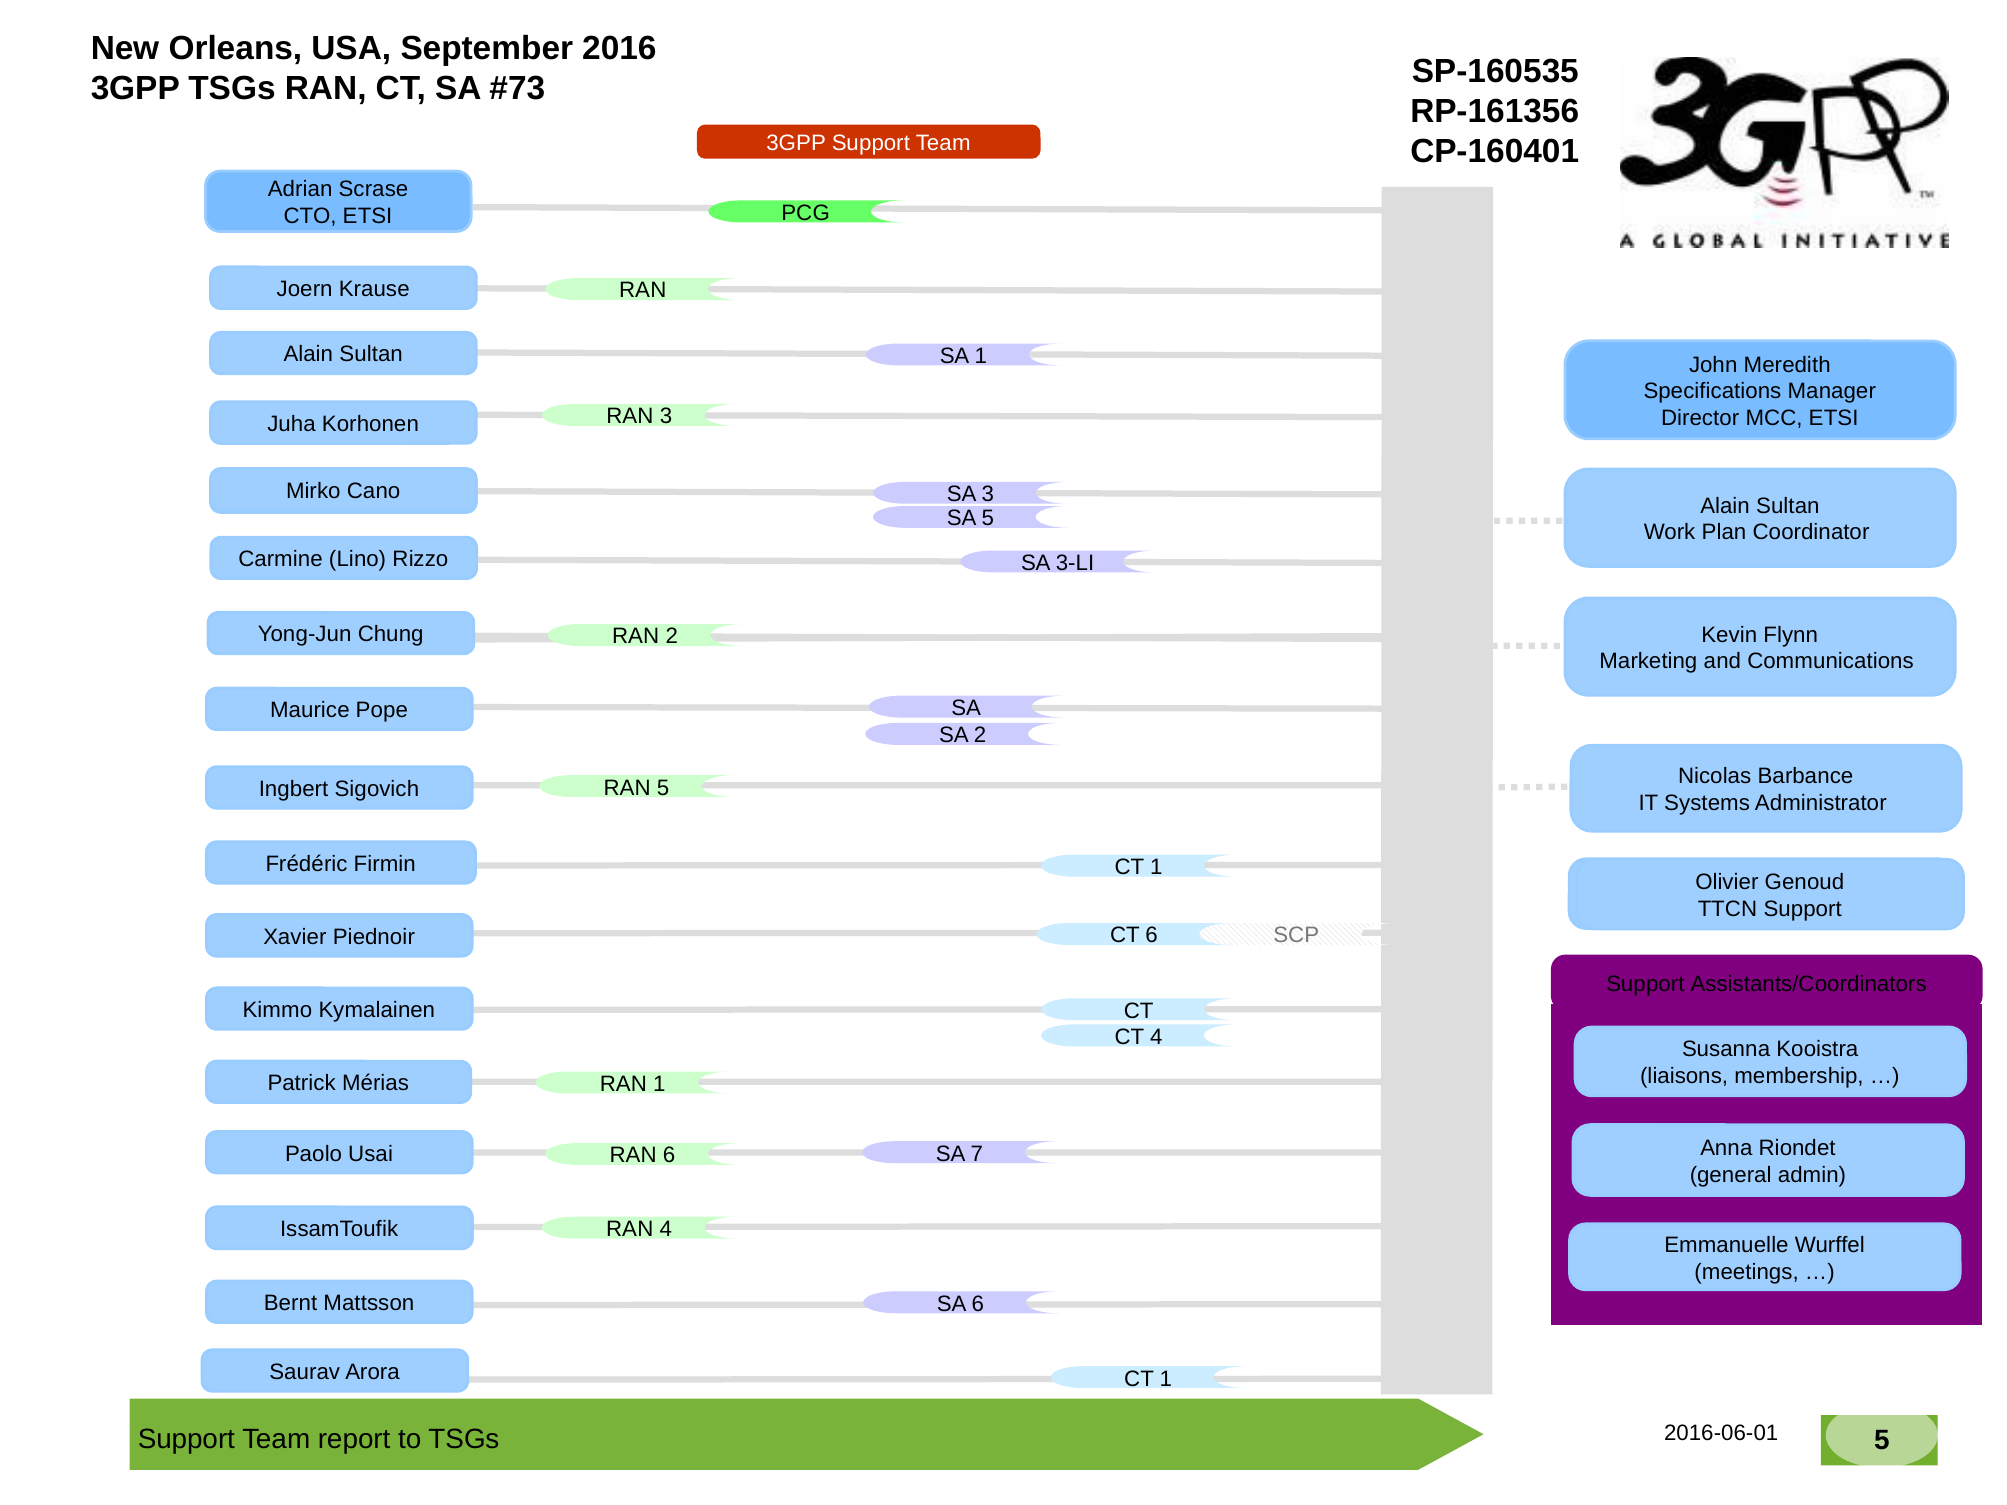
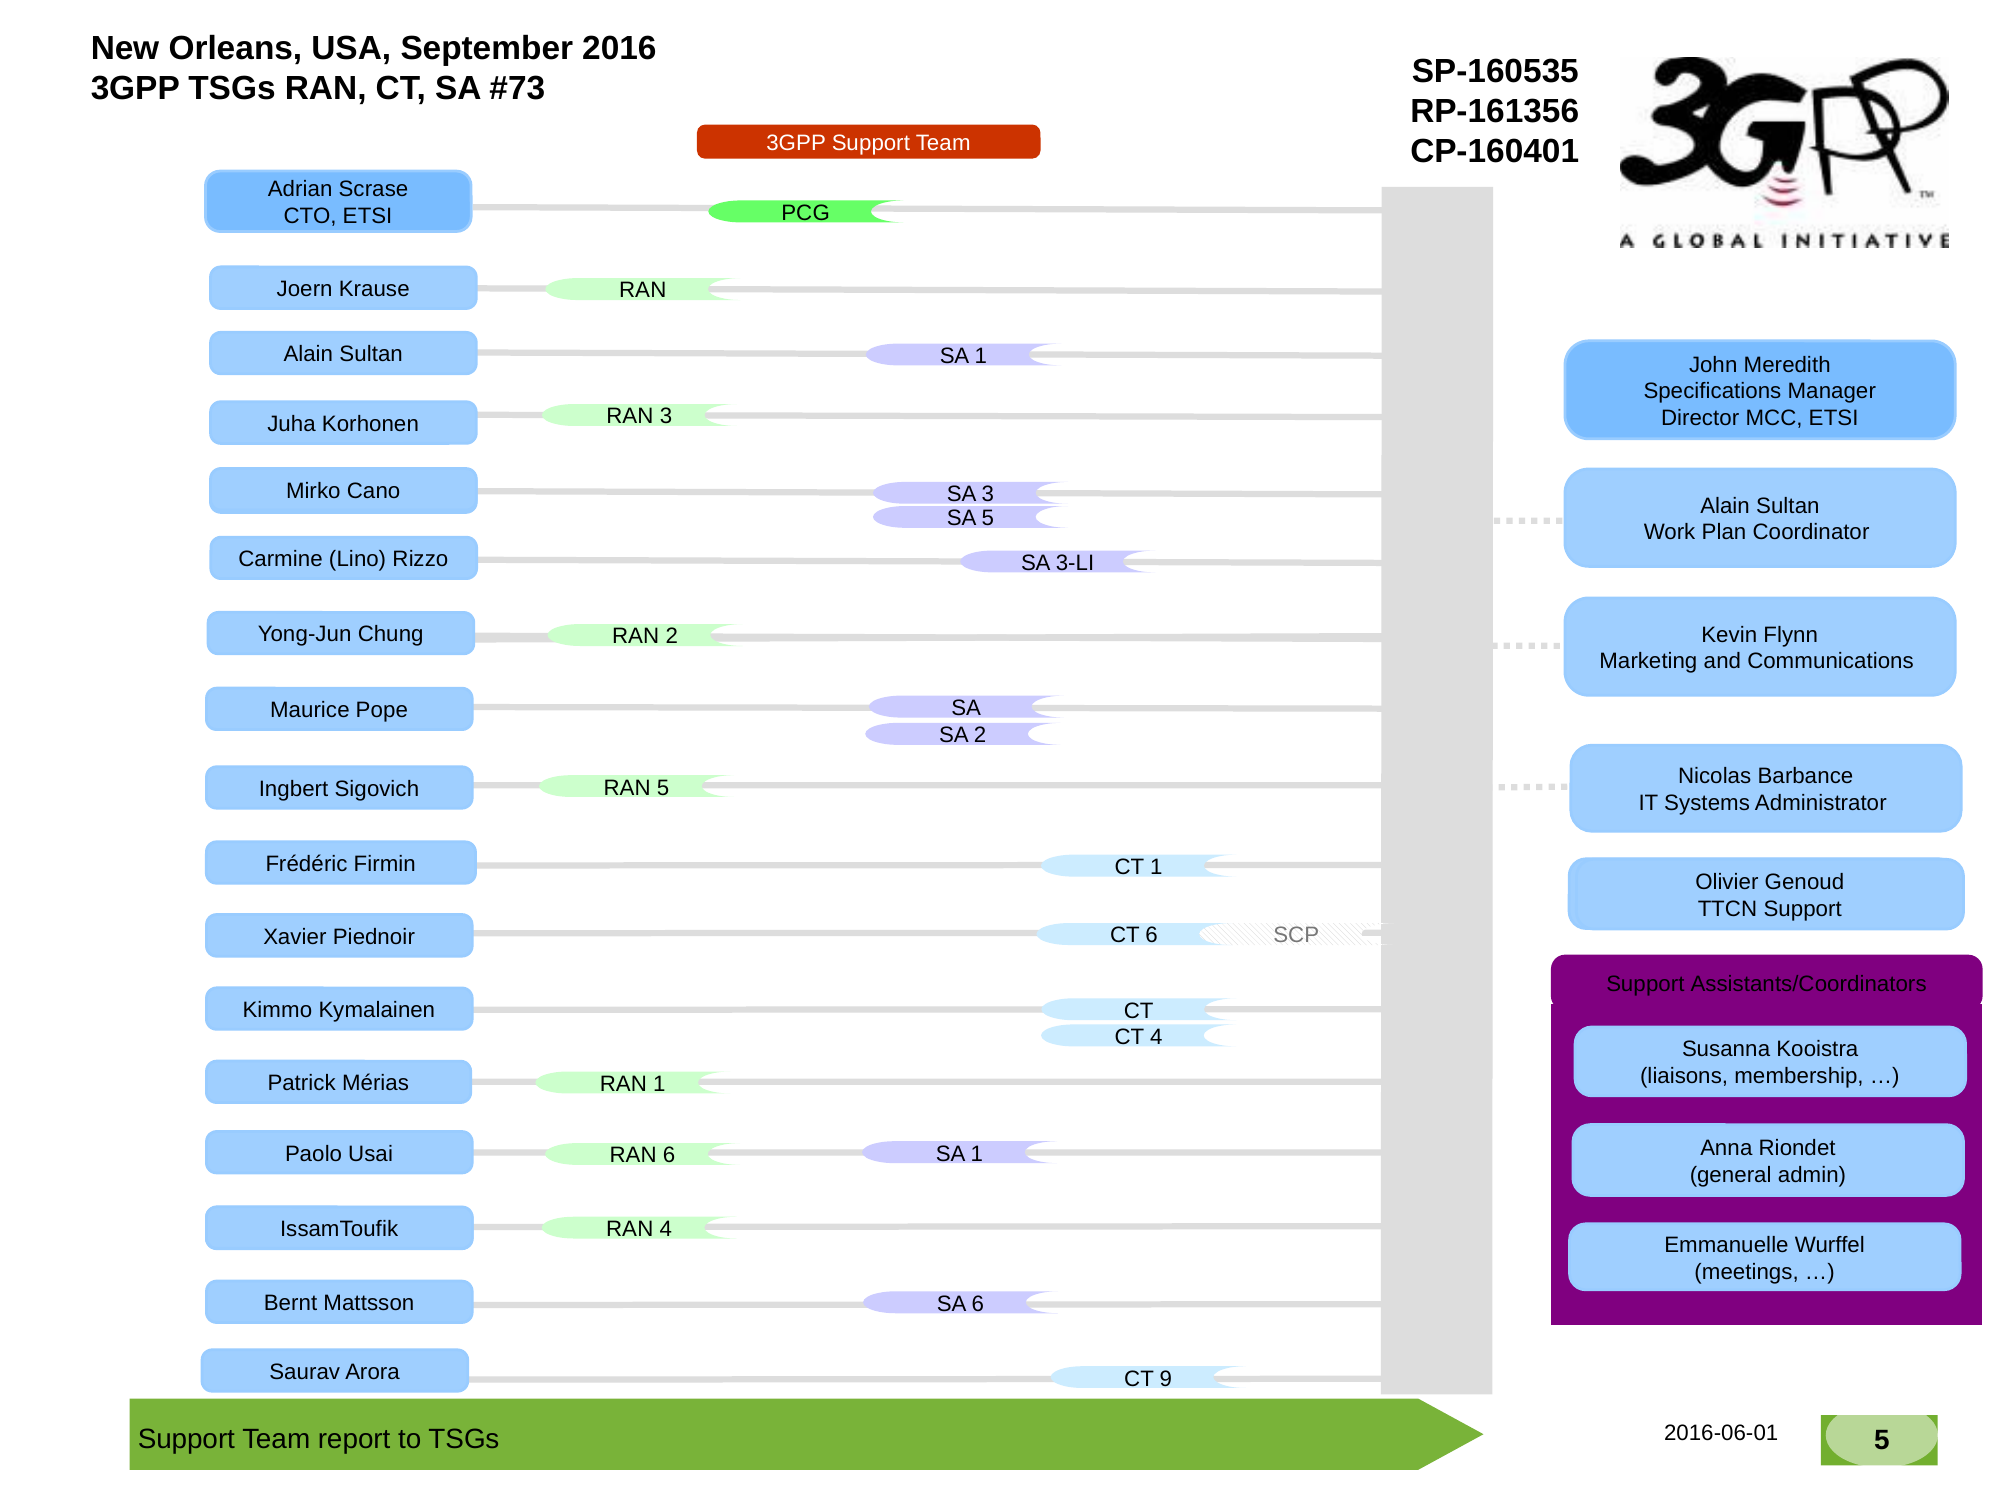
7: 7 -> 1 (977, 1154)
1: 1 -> 9 (1166, 1379)
